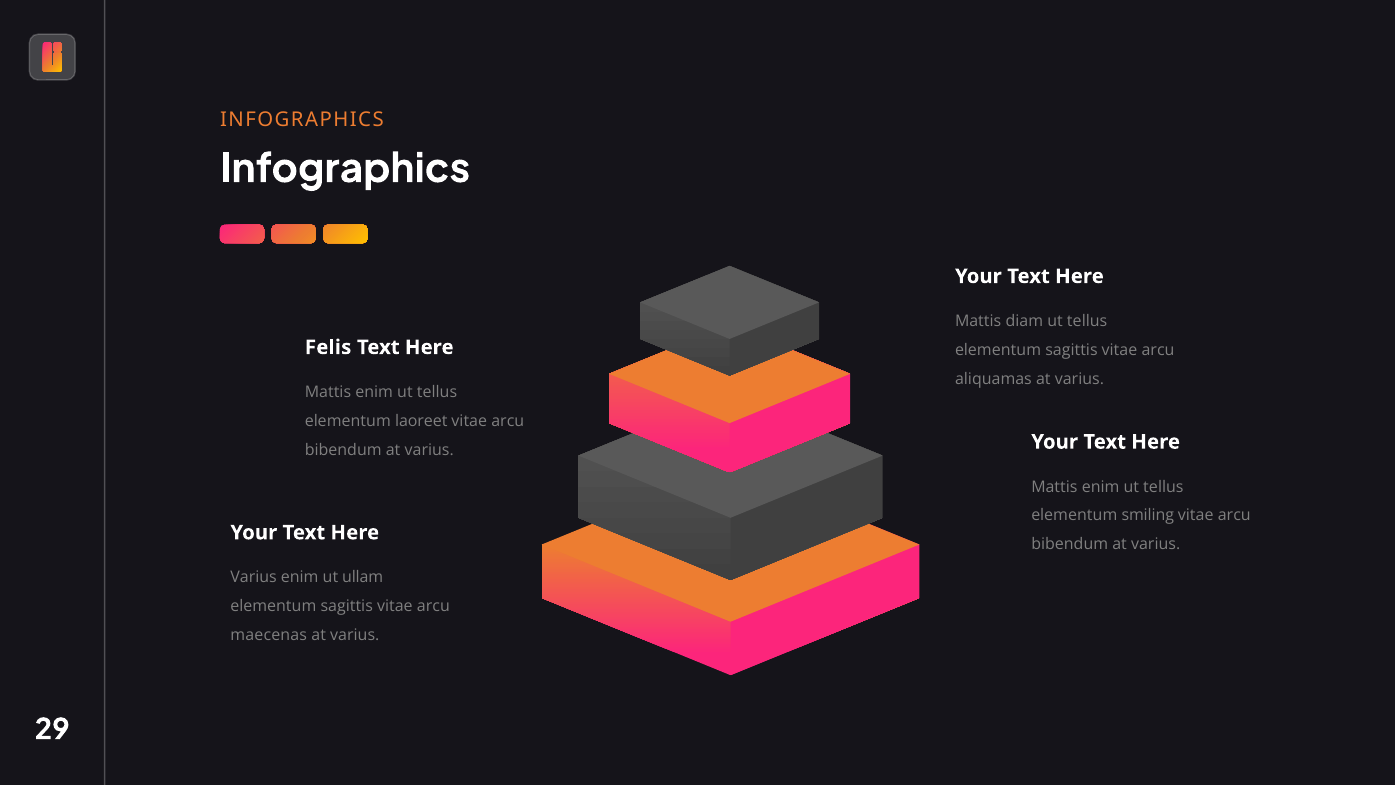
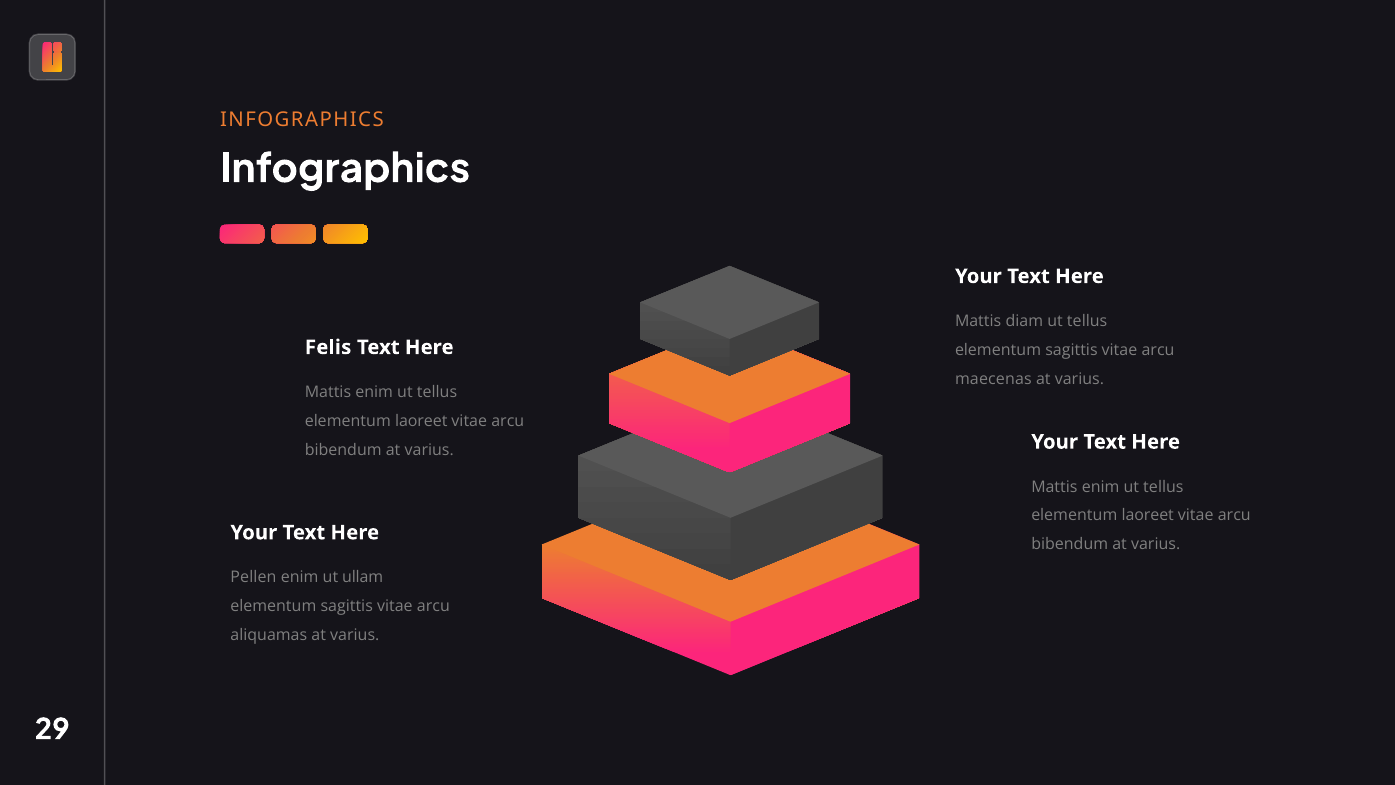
aliquamas: aliquamas -> maecenas (993, 379)
smiling: smiling -> laoreet (1148, 515)
Varius: Varius -> Pellen (253, 577)
maecenas: maecenas -> aliquamas (269, 635)
